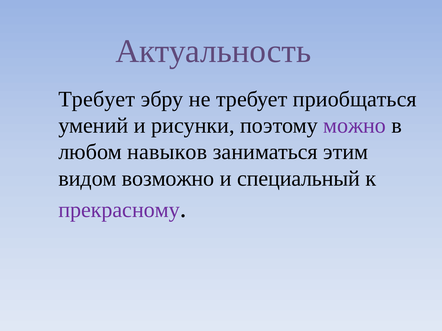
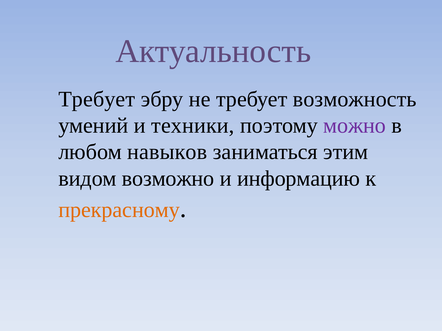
приобщаться: приобщаться -> возможность (355, 99)
рисунки: рисунки -> техники (193, 126)
специальный: специальный -> информацию (299, 179)
прекрасному colour: purple -> orange (119, 210)
